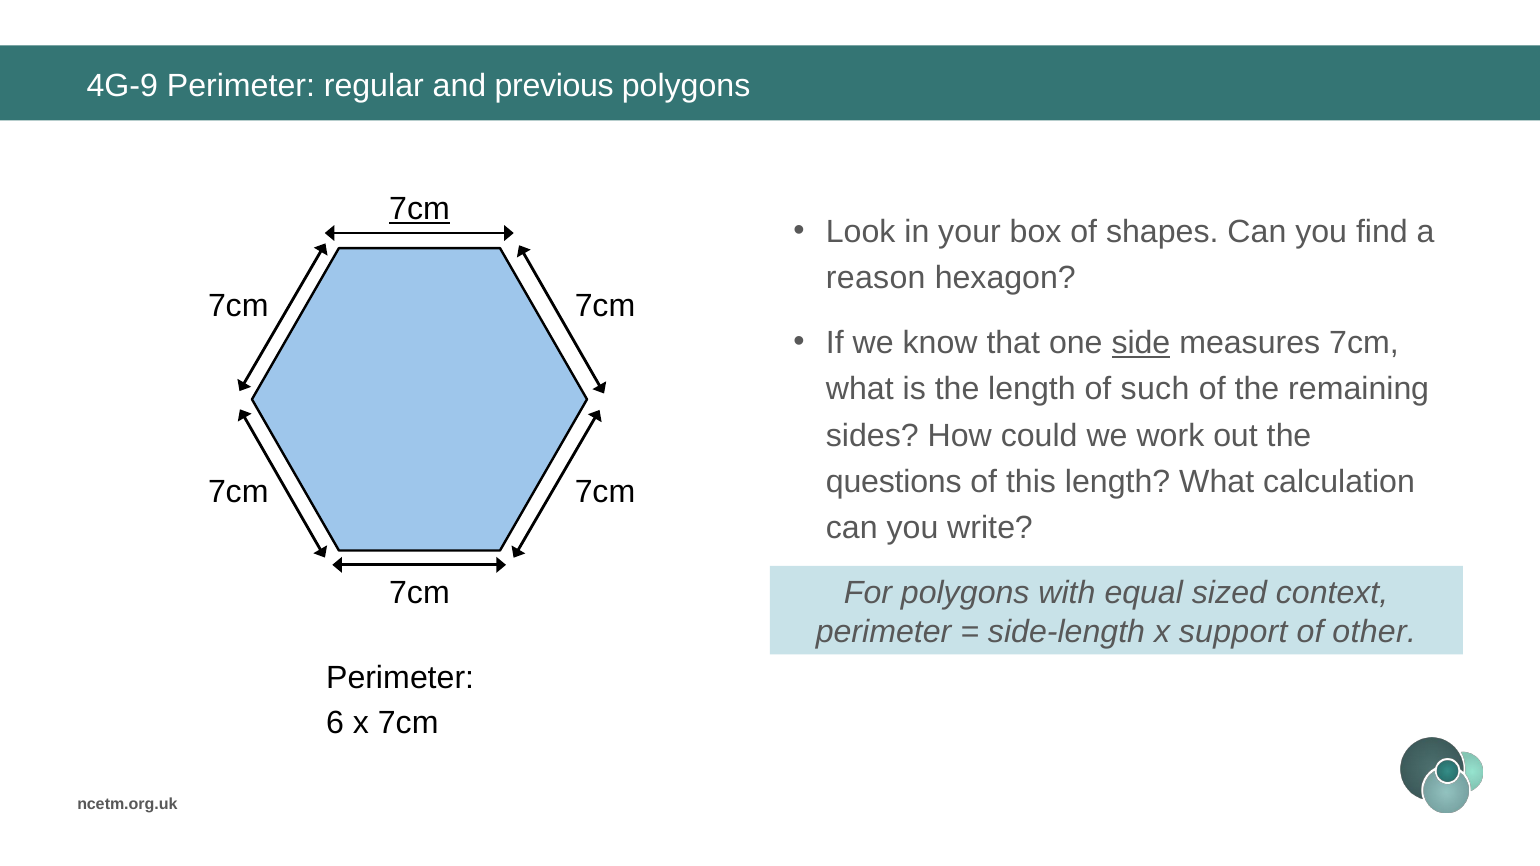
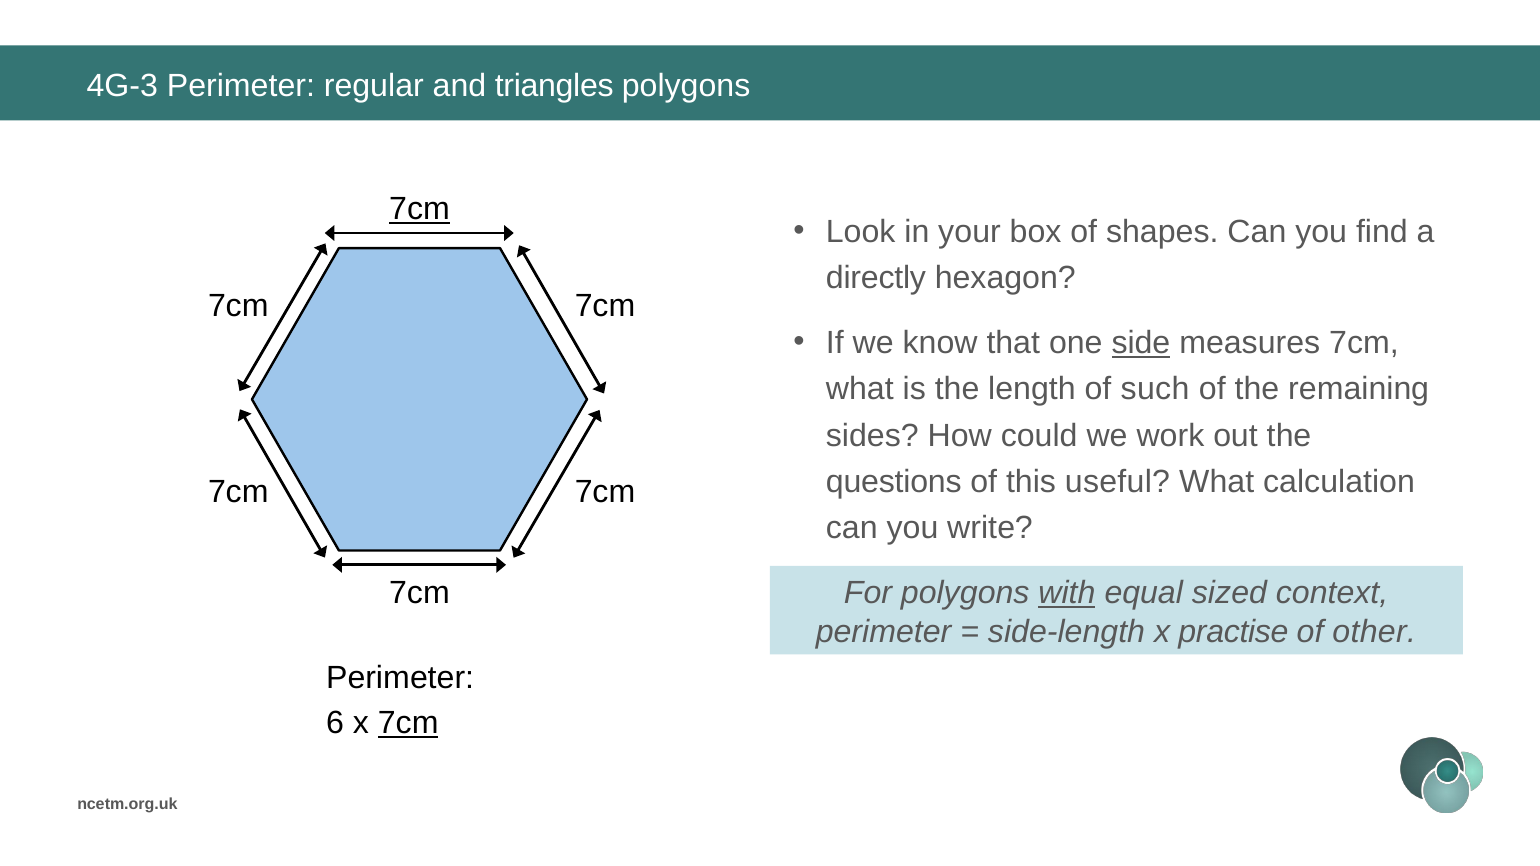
4G-9: 4G-9 -> 4G-3 (122, 86)
previous: previous -> triangles (554, 86)
reason: reason -> directly (876, 278)
this length: length -> useful (1117, 482)
with underline: none -> present (1067, 593)
support: support -> practise (1234, 632)
7cm underline: none -> present (408, 723)
